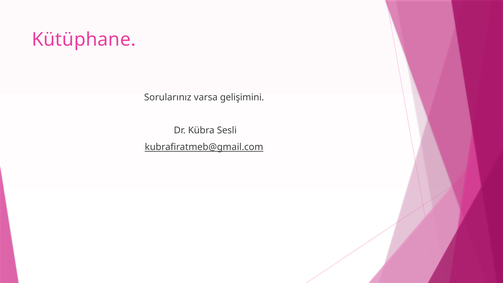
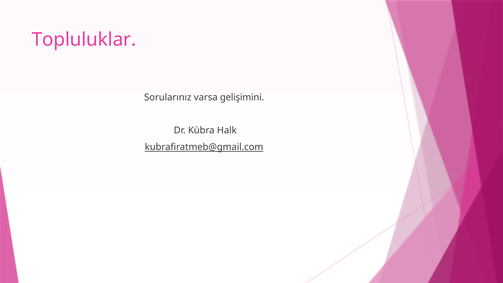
Kütüphane: Kütüphane -> Topluluklar (84, 40)
Sesli: Sesli -> Halk (227, 130)
